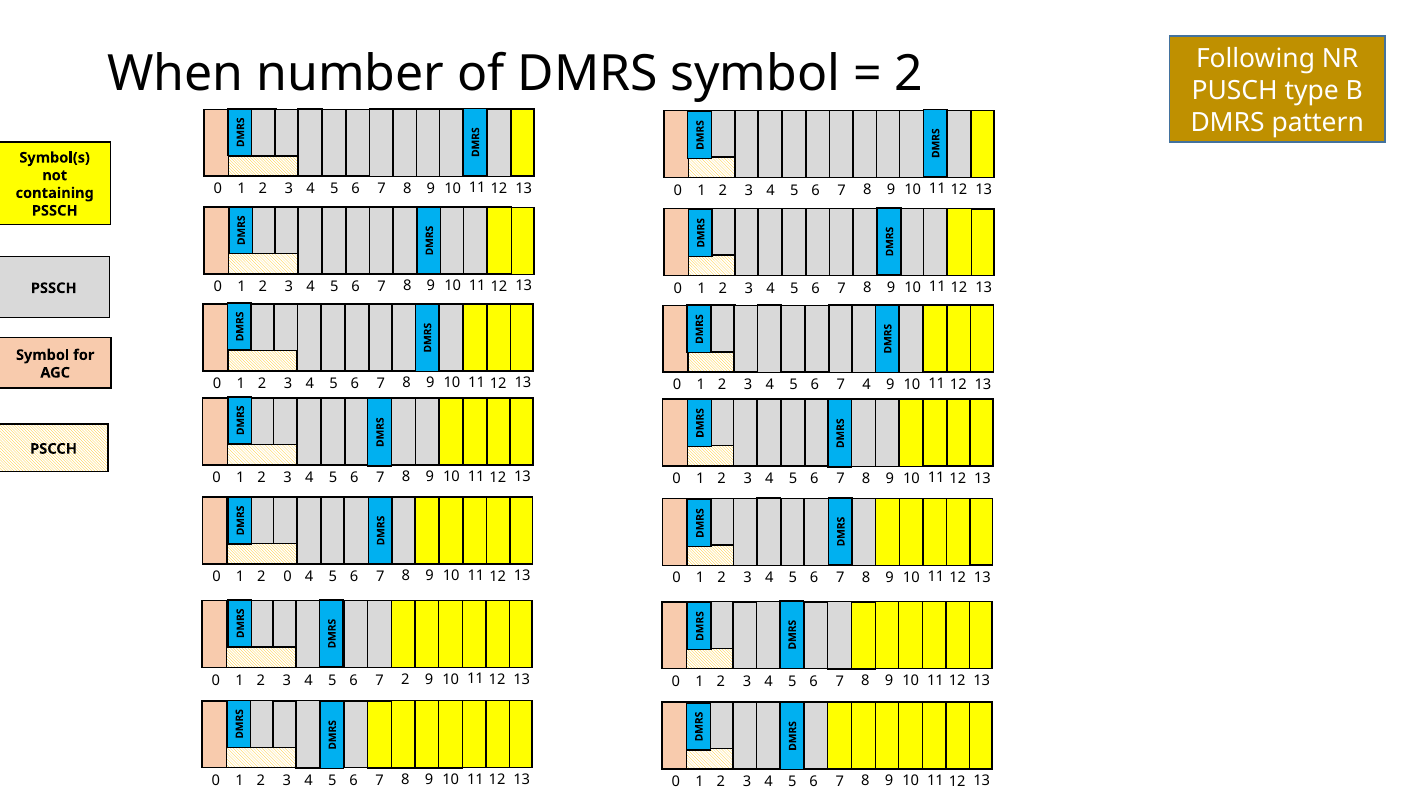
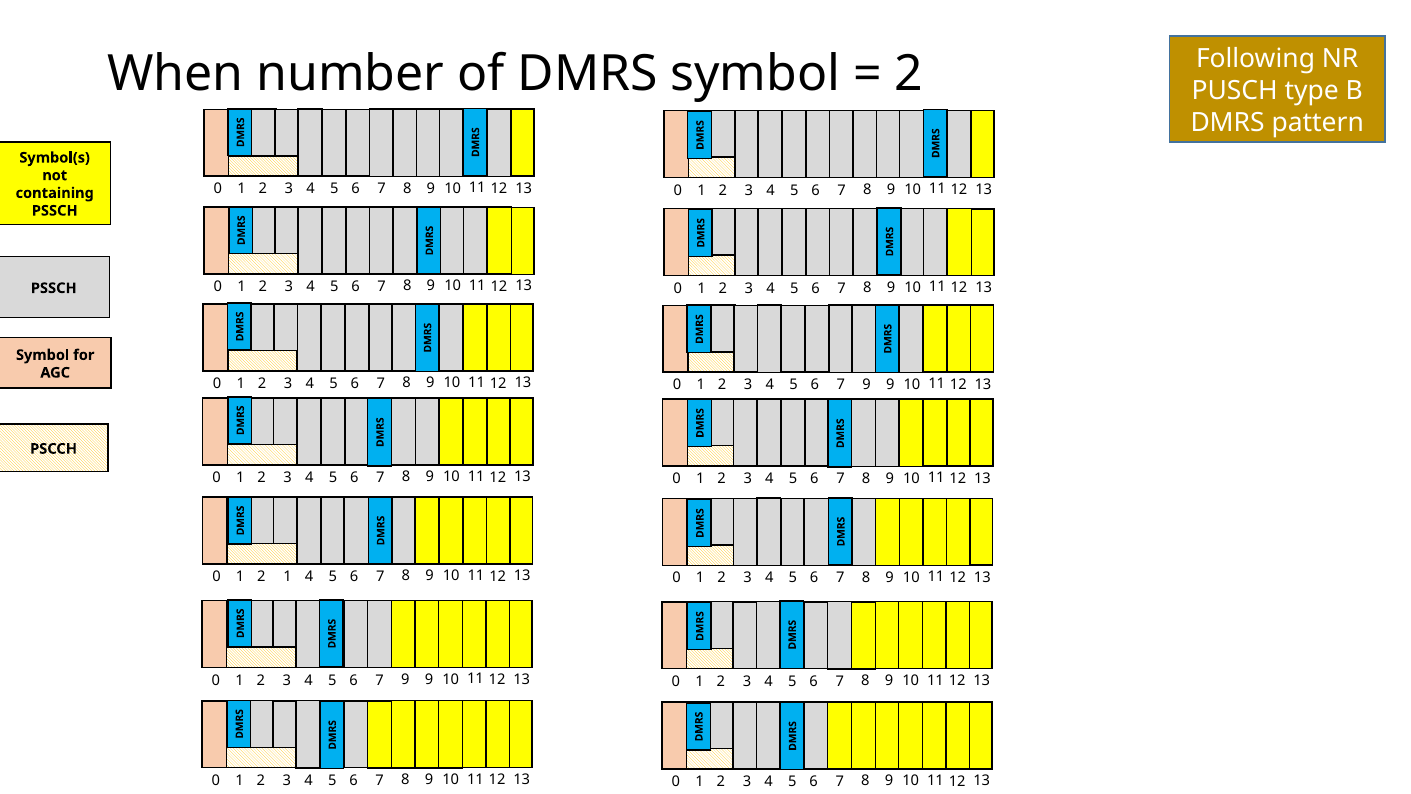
4: 4 -> 9 (867, 384)
1 2 0: 0 -> 1 (288, 577)
2: 2 -> 9 (405, 679)
